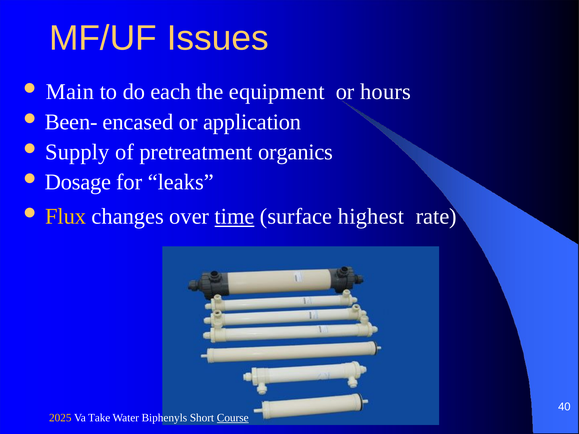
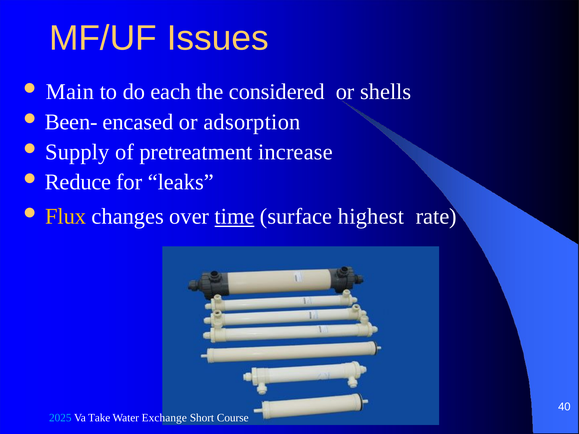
equipment: equipment -> considered (277, 92)
hours: hours -> shells (386, 92)
application: application -> adsorption (252, 122)
organics: organics -> increase (295, 152)
Dosage: Dosage -> Reduce (78, 182)
2025 colour: yellow -> light blue (60, 418)
Biphenyls: Biphenyls -> Exchange (164, 418)
Course underline: present -> none (233, 418)
